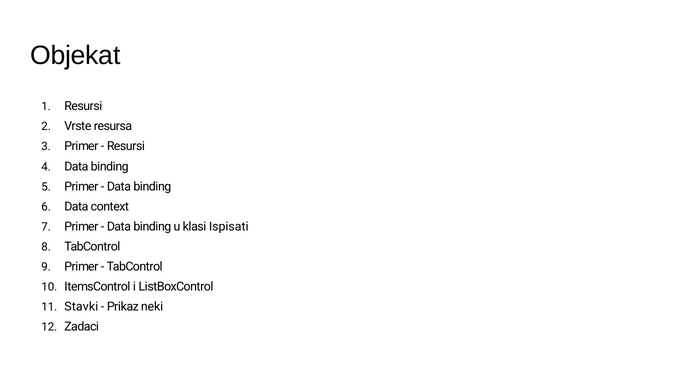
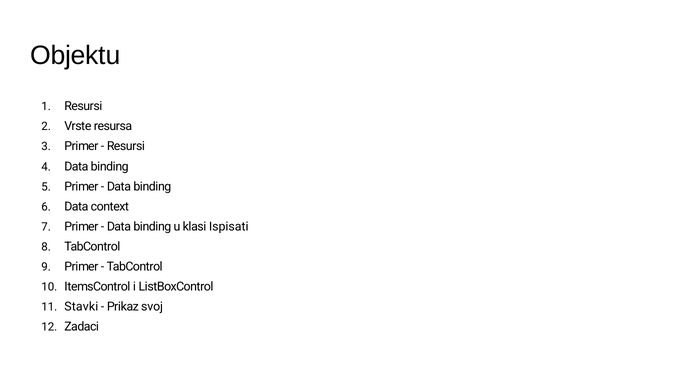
Objekat: Objekat -> Objektu (75, 55)
neki: neki -> svoj (152, 307)
